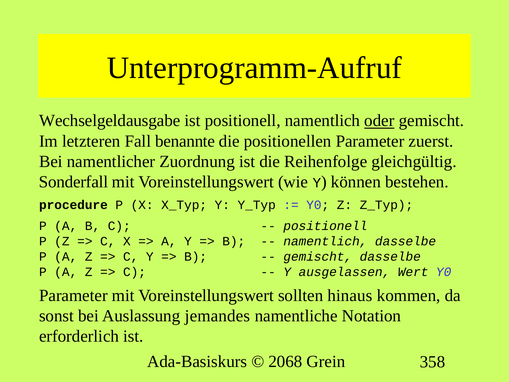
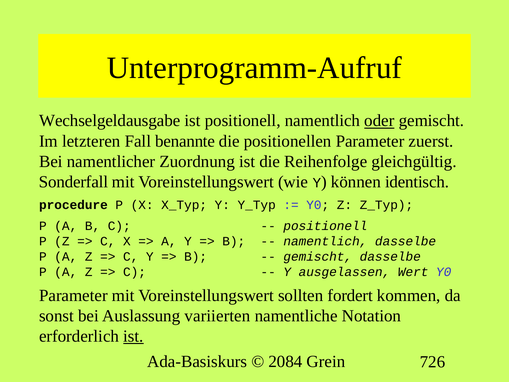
bestehen: bestehen -> identisch (417, 182)
hinaus: hinaus -> fordert (350, 295)
jemandes: jemandes -> variierten (217, 316)
ist underline: none -> present (133, 336)
2068: 2068 -> 2084 (285, 361)
358: 358 -> 726 (433, 362)
